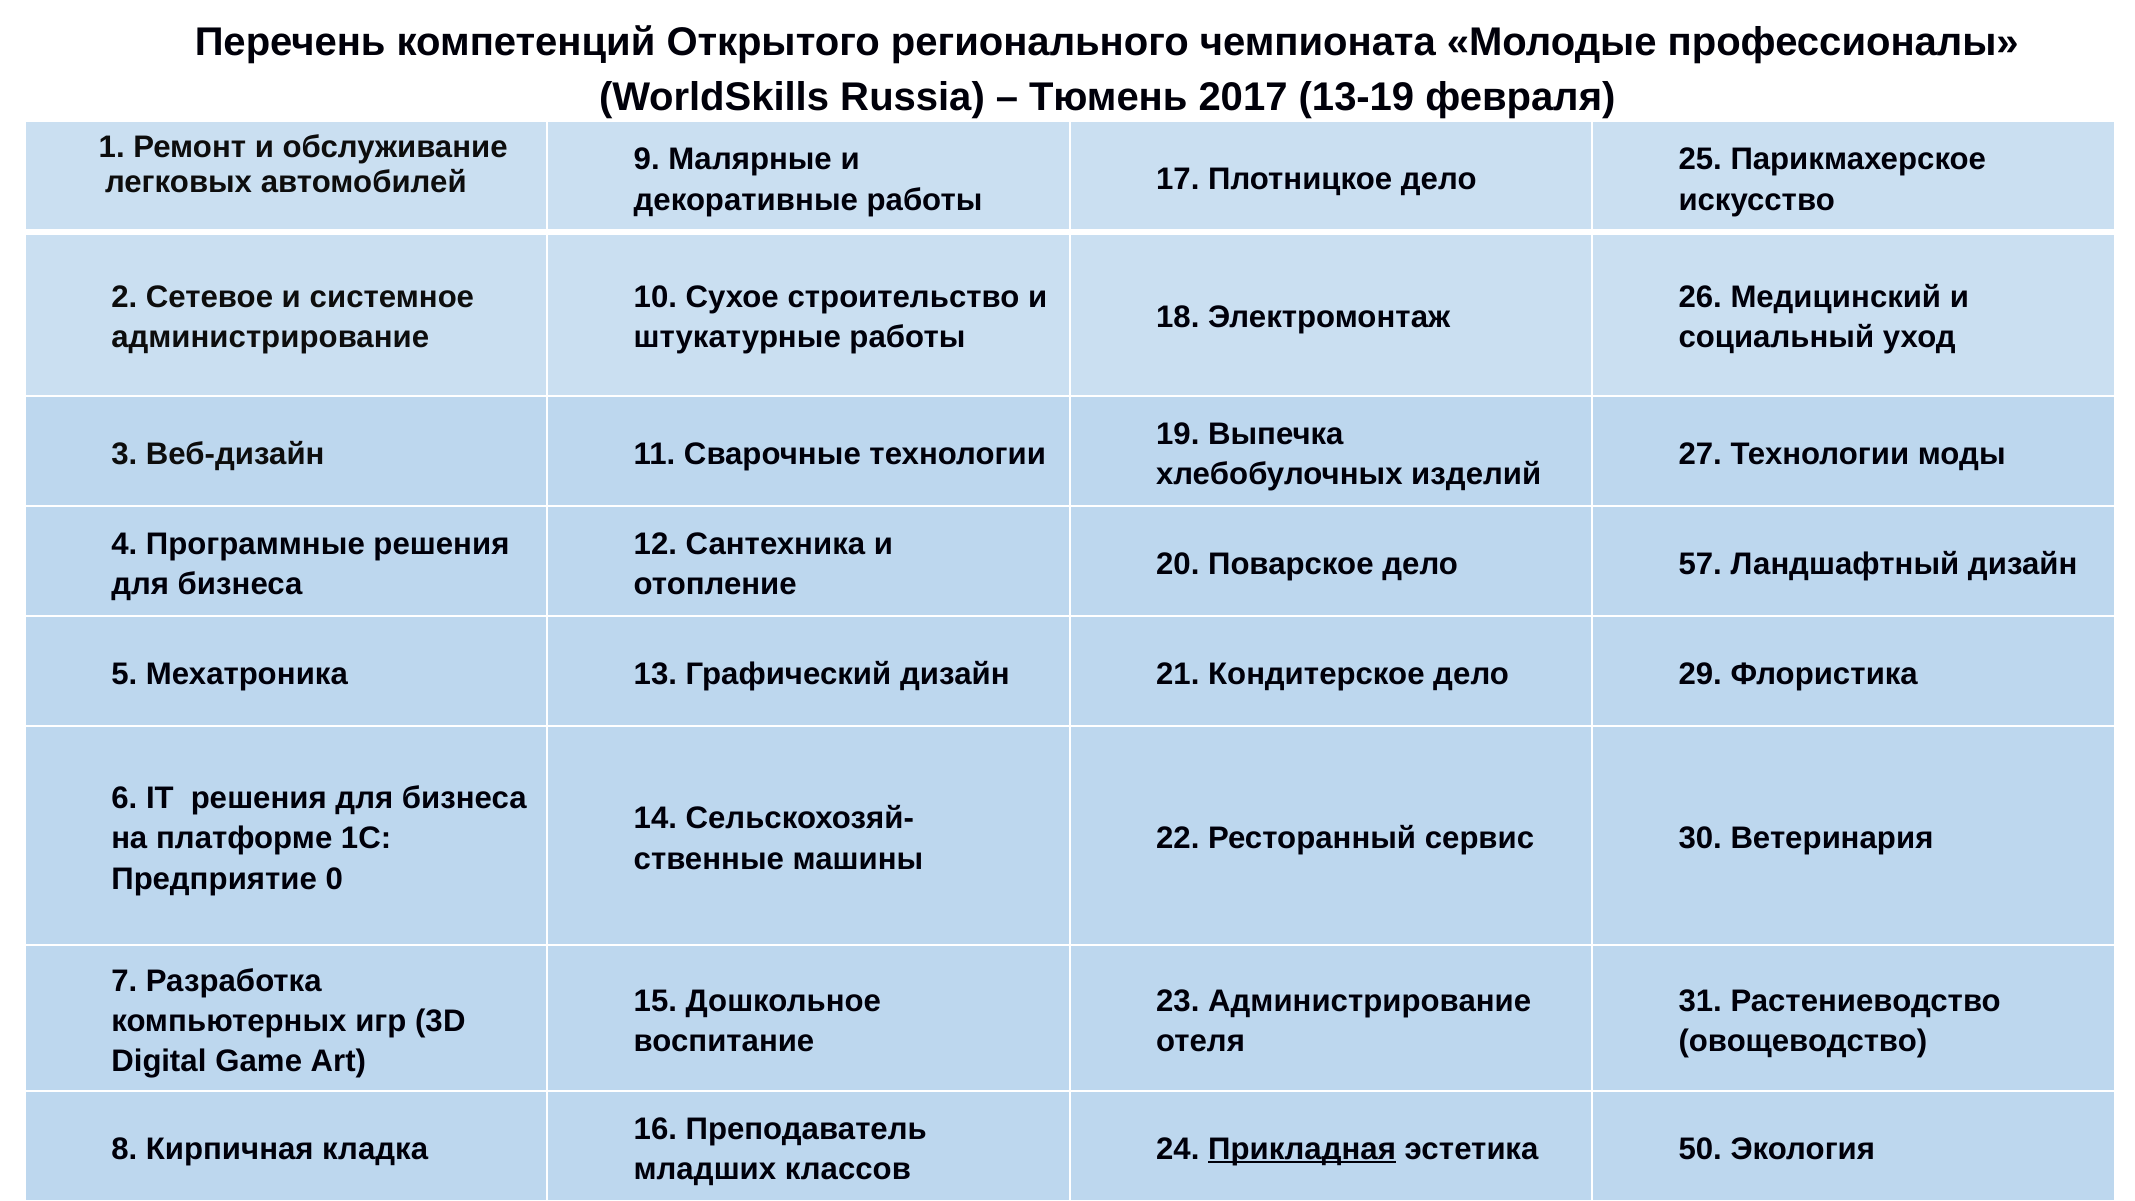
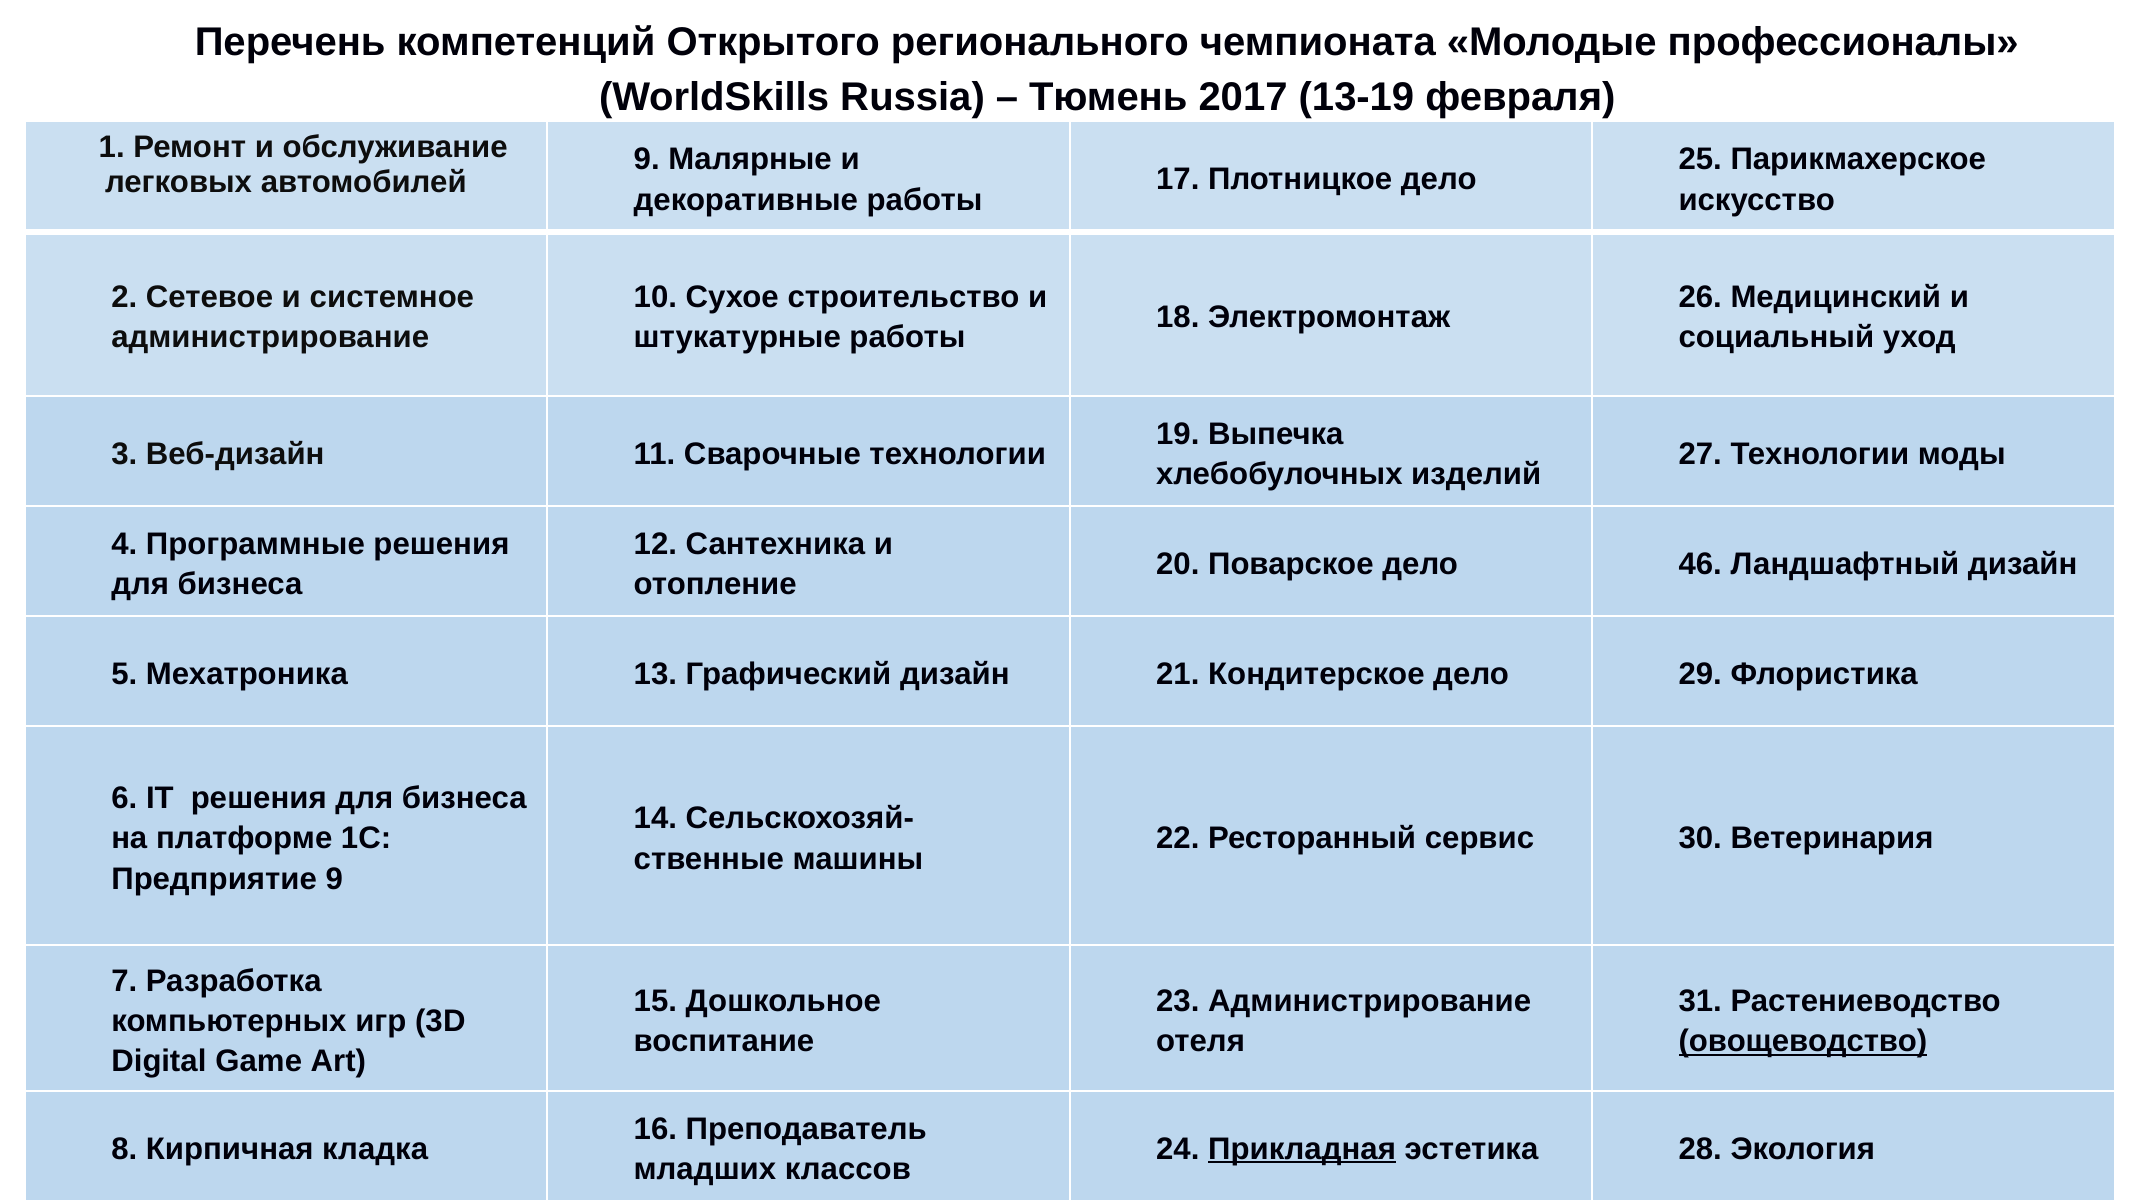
57: 57 -> 46 (1700, 564)
Предприятие 0: 0 -> 9 (334, 879)
овощеводство underline: none -> present (1803, 1041)
50: 50 -> 28 (1700, 1149)
